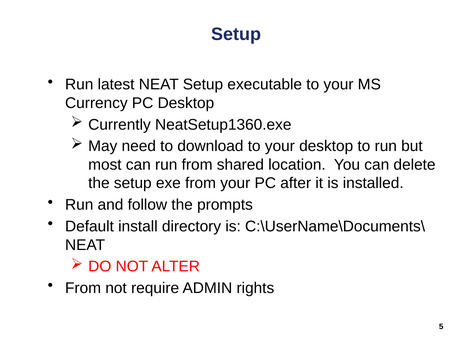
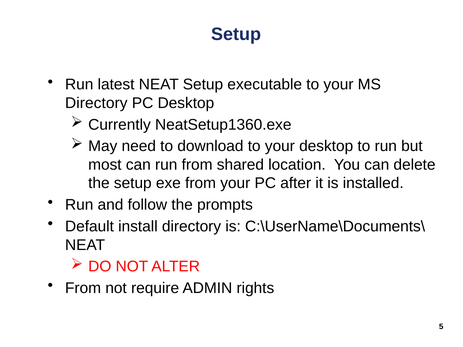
Currency: Currency -> Directory (96, 103)
